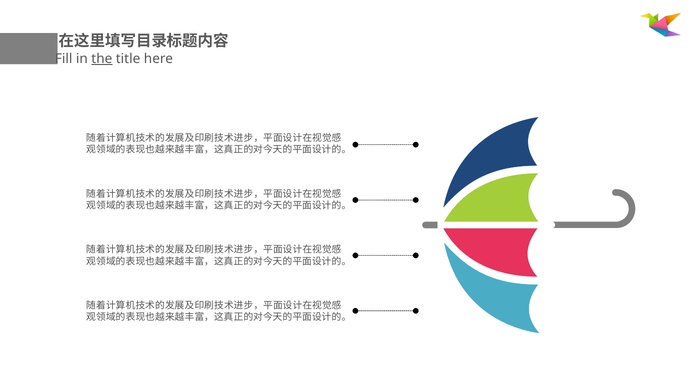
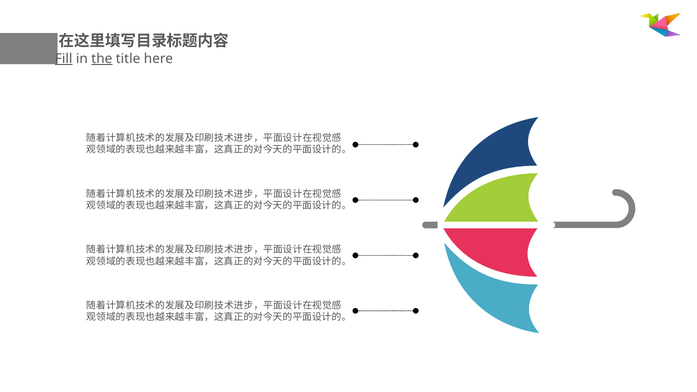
Fill underline: none -> present (64, 59)
